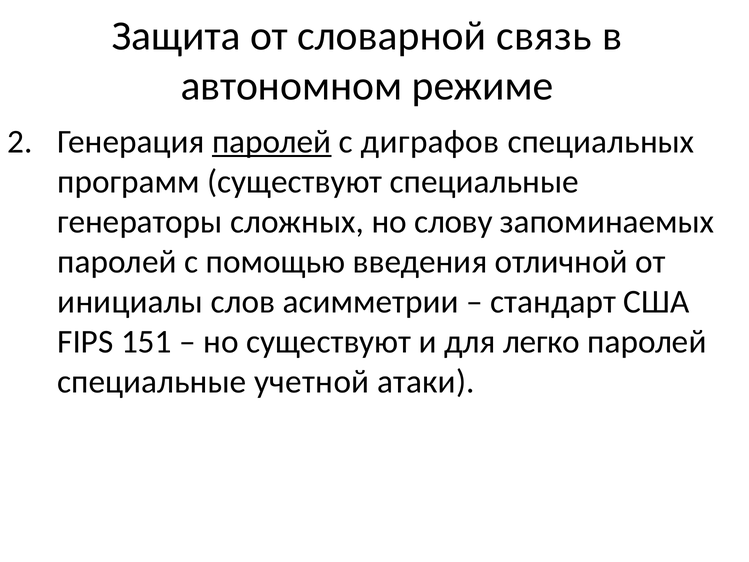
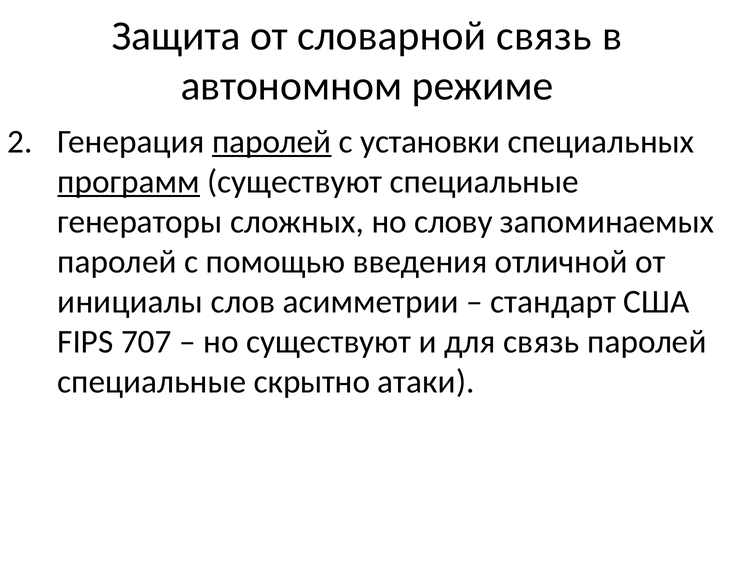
диграфов: диграфов -> установки (430, 142)
программ underline: none -> present (129, 182)
151: 151 -> 707 (146, 342)
для легко: легко -> связь (541, 342)
учетной: учетной -> скрытно (312, 382)
